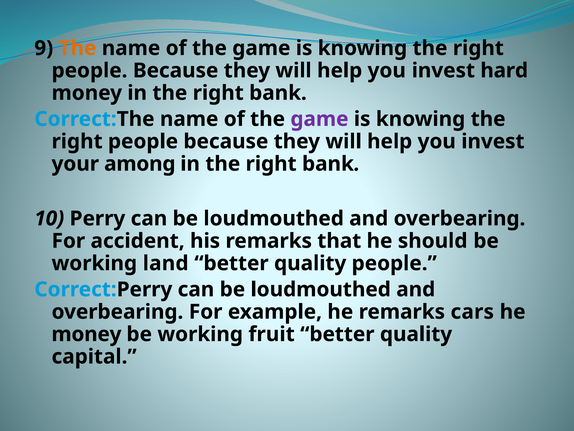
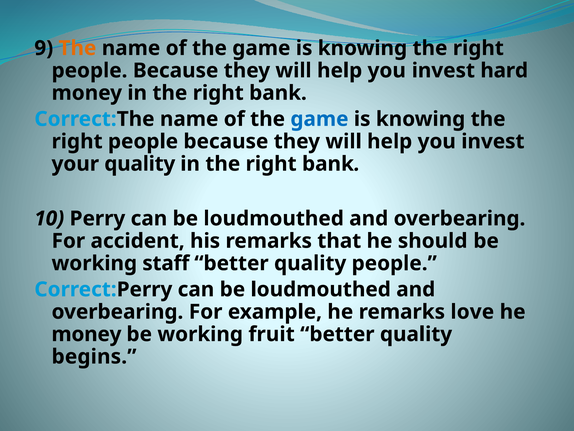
game colour: purple -> blue (319, 119)
your among: among -> quality (140, 164)
land: land -> staff (166, 263)
cars: cars -> love (472, 312)
capital: capital -> begins (94, 356)
